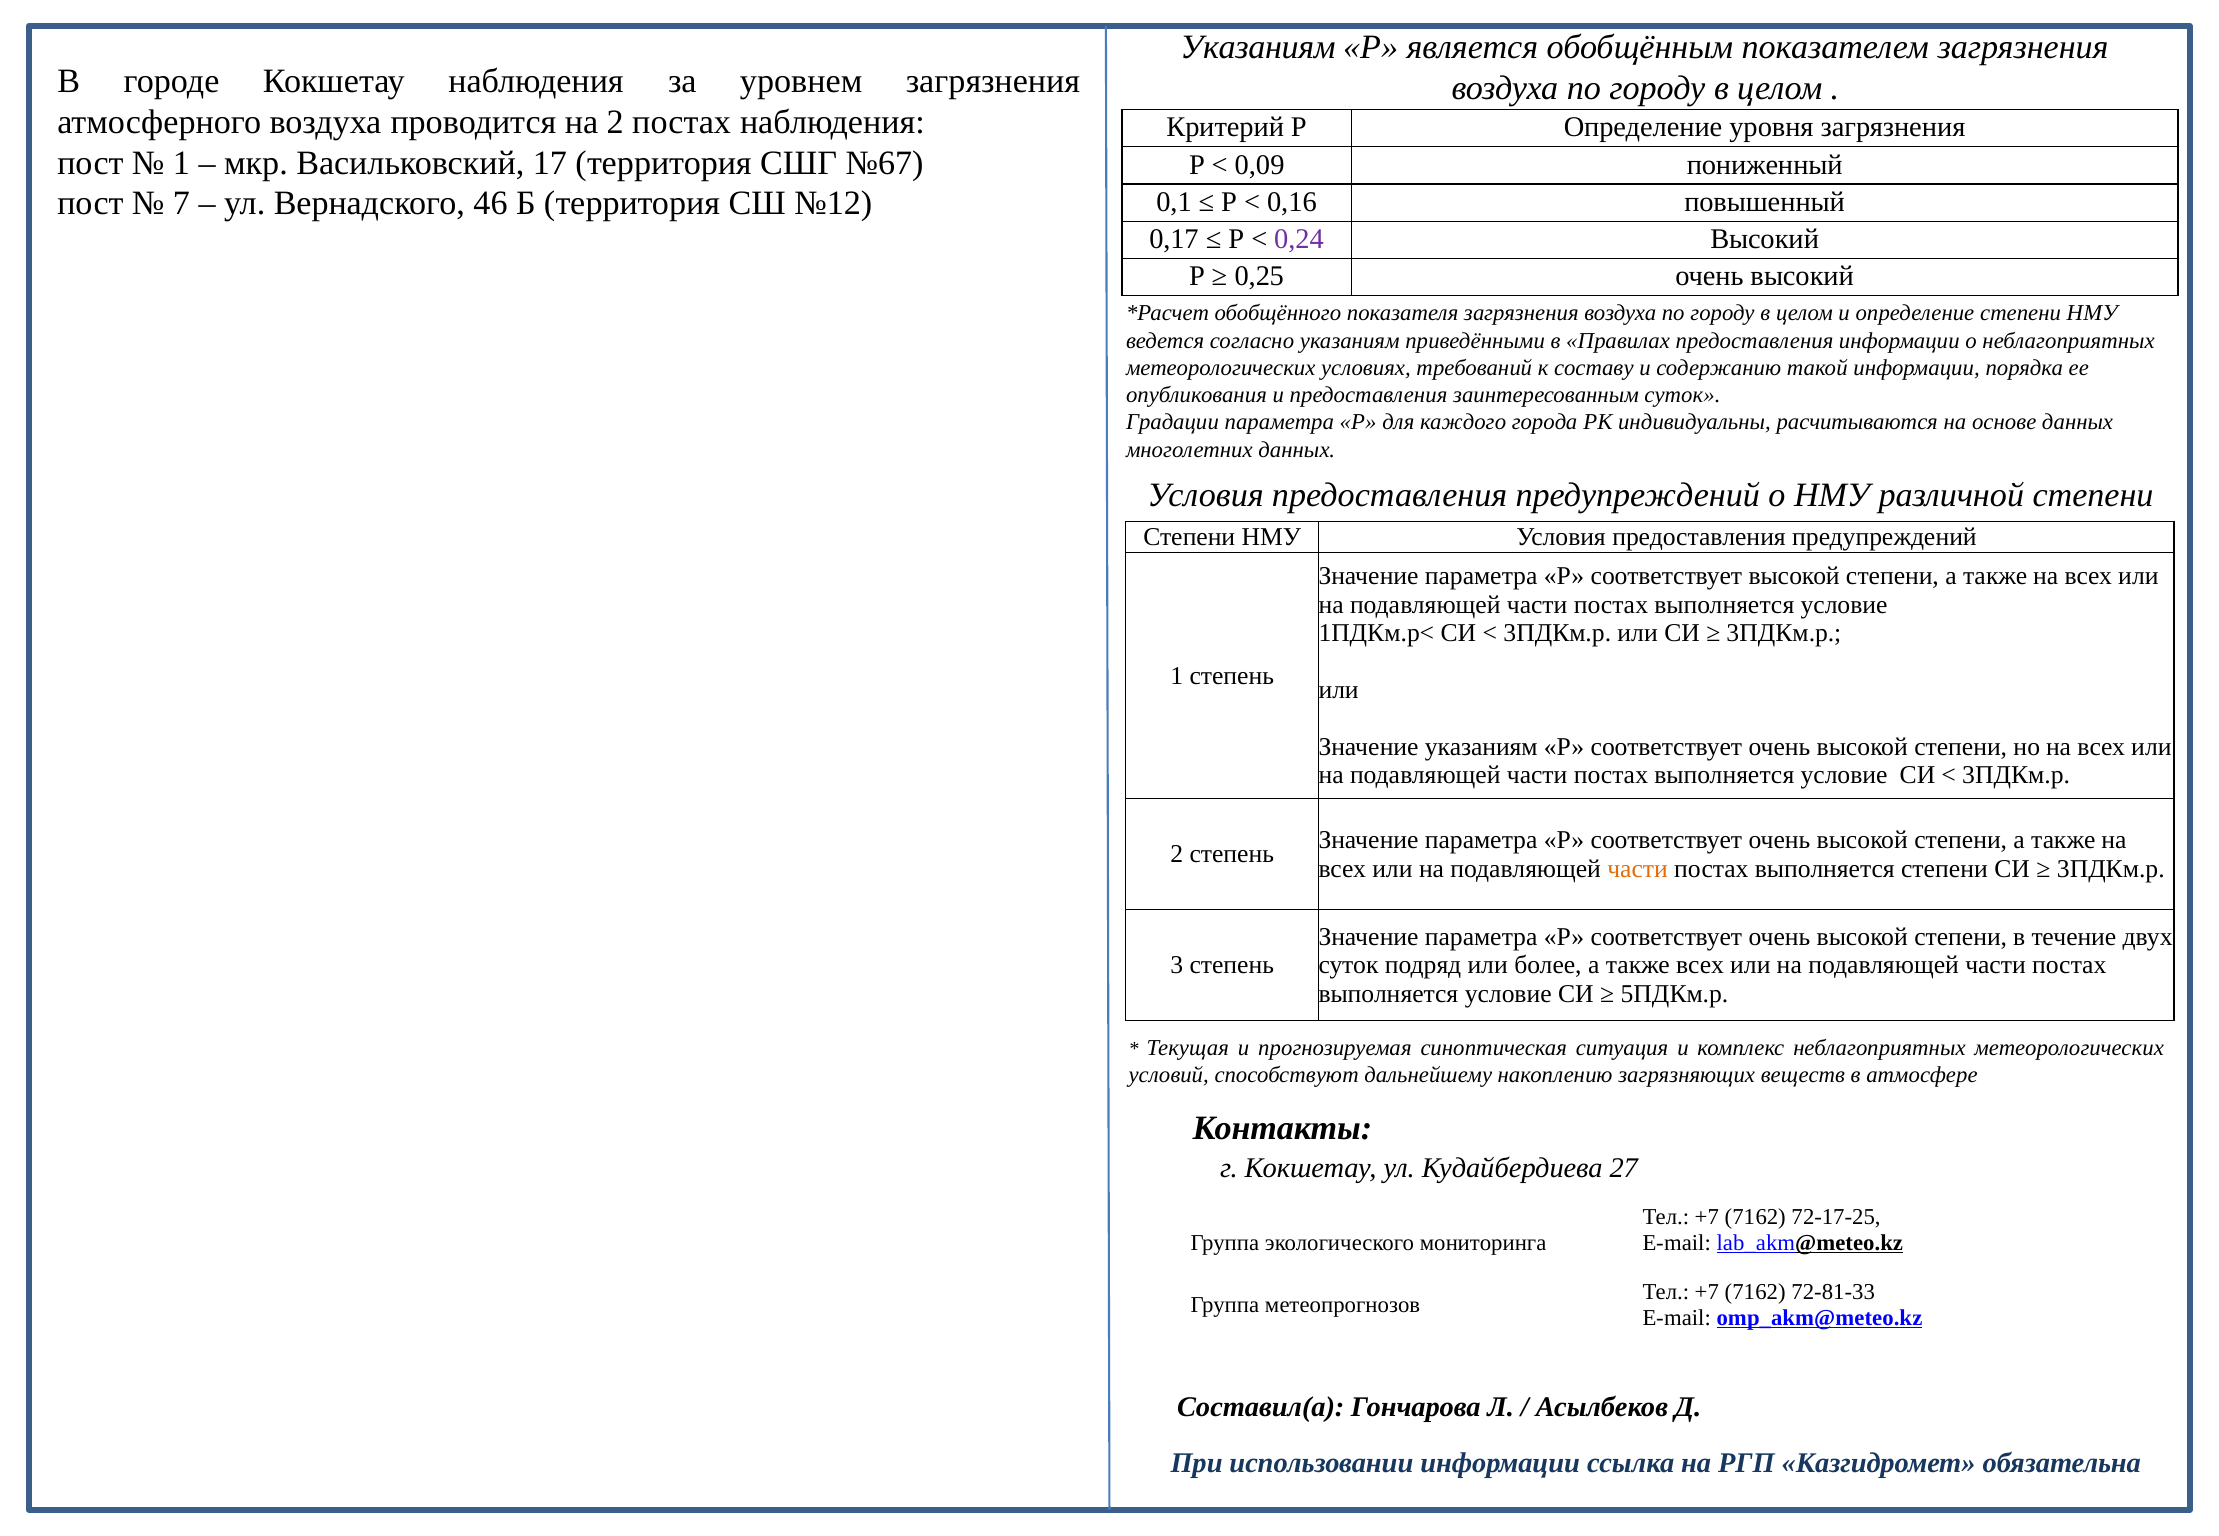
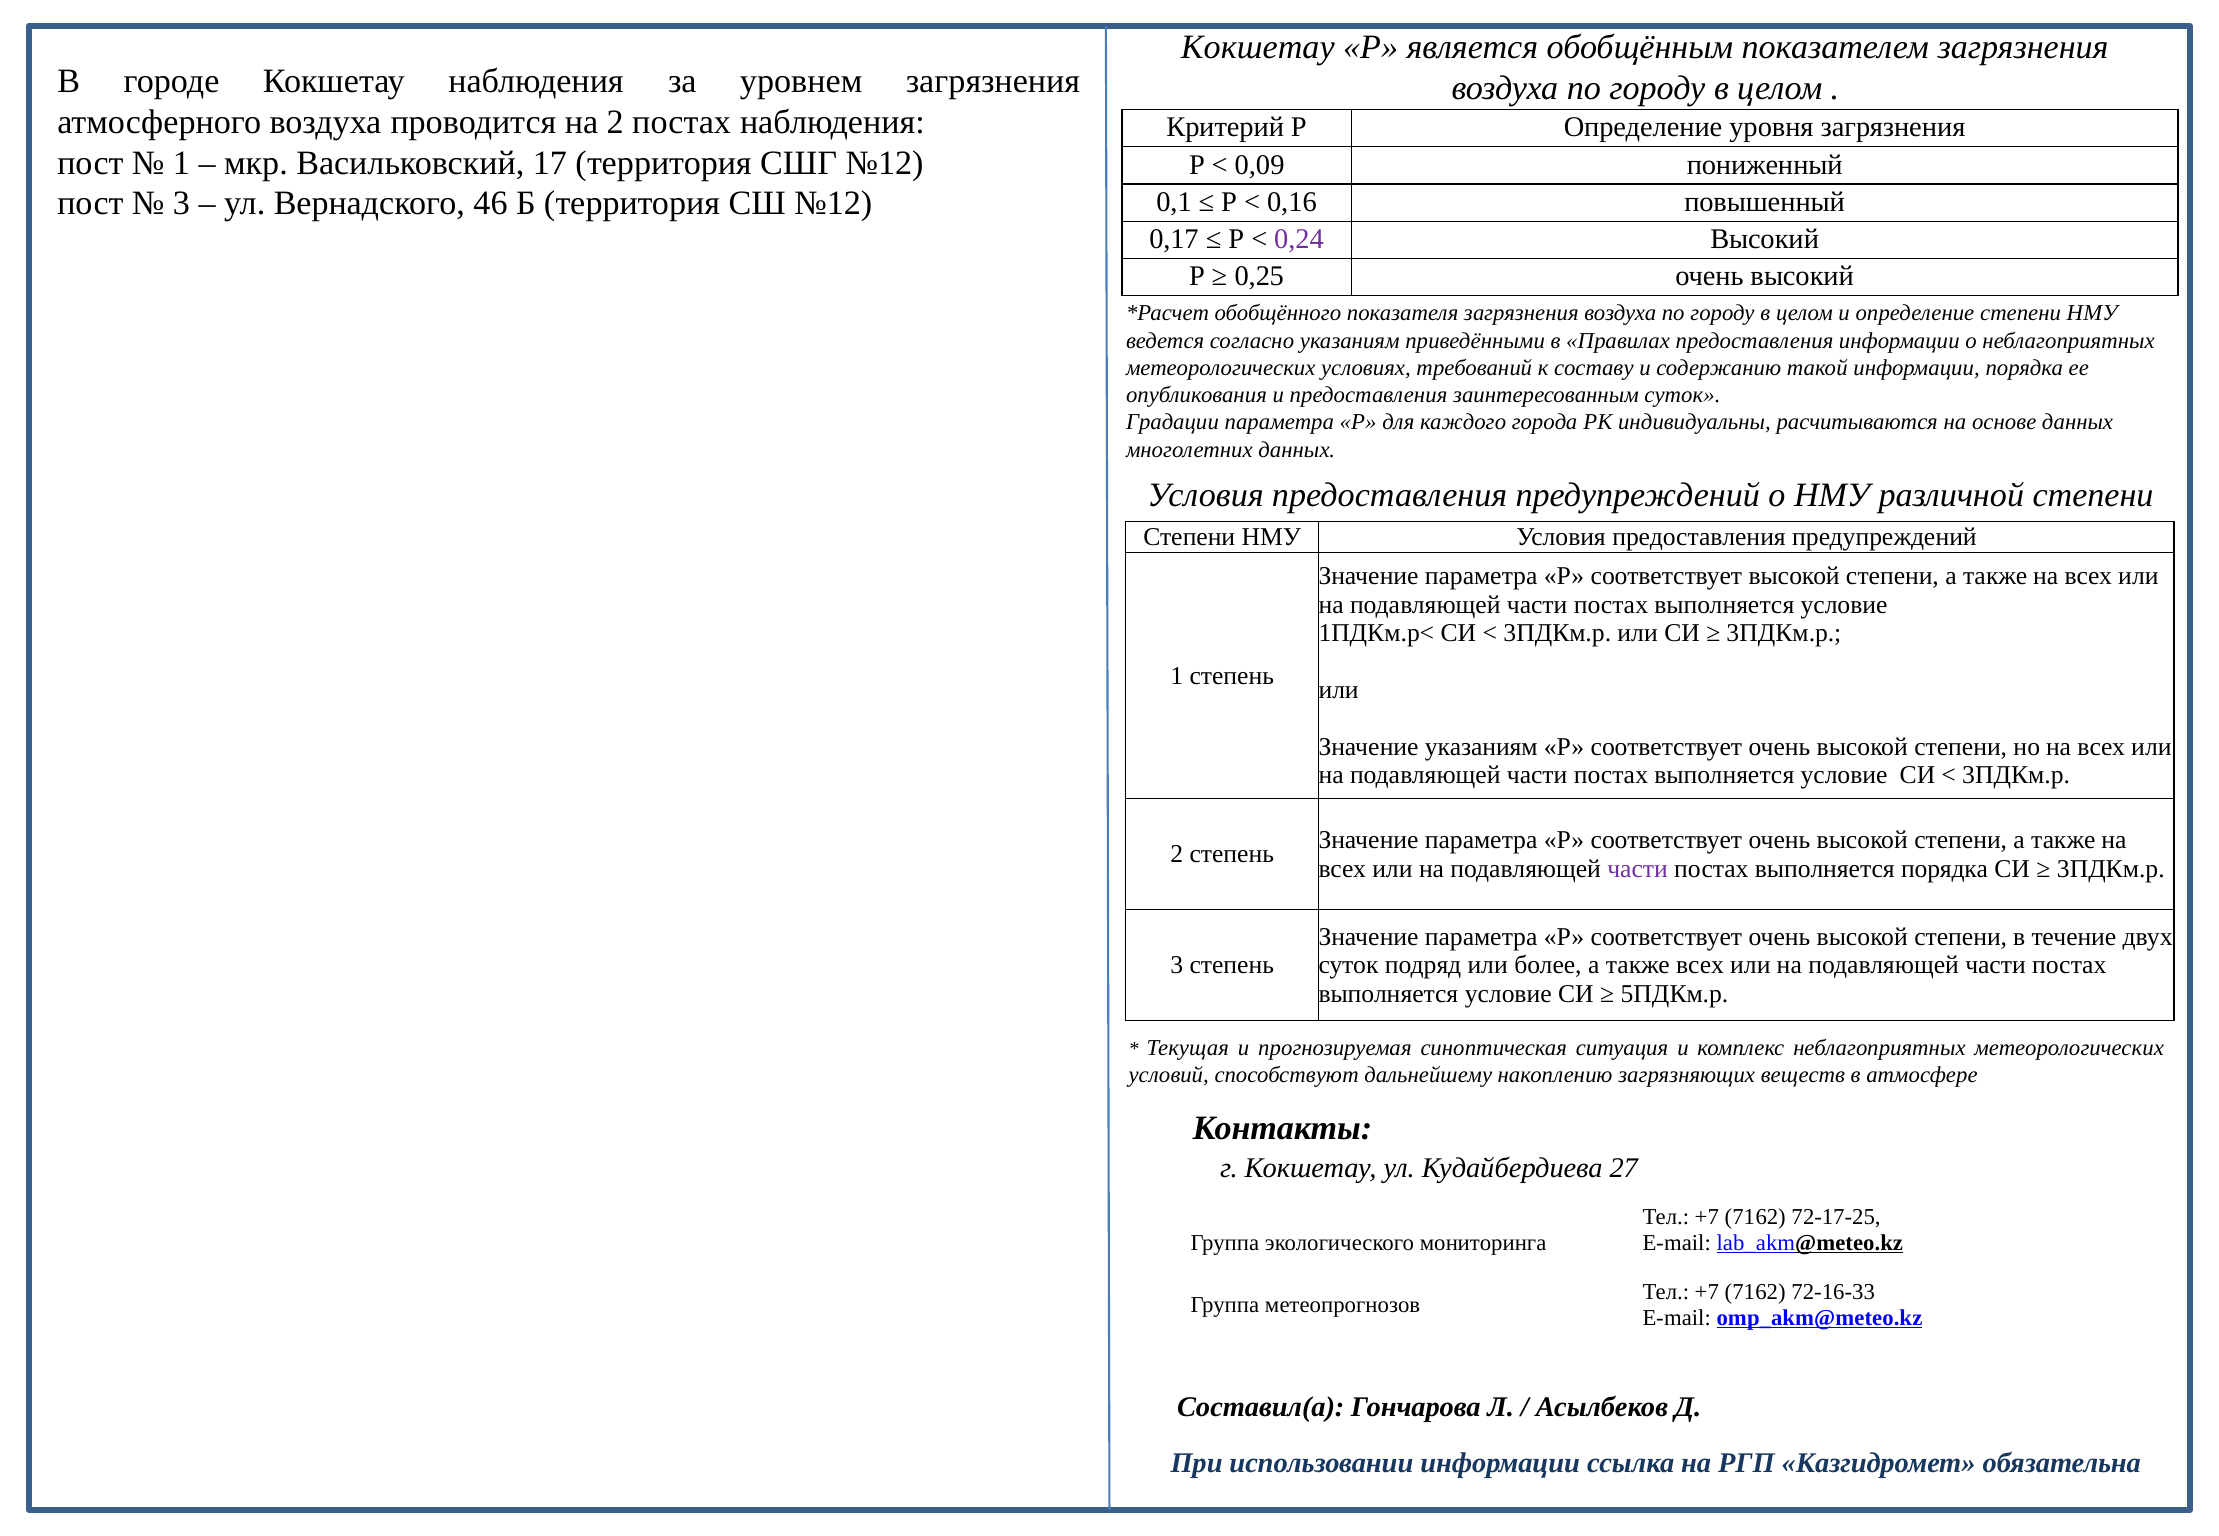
Указаниям: Указаниям -> Кокшетау (1258, 48)
СШГ №67: №67 -> №12 (885, 163)
7: 7 -> 3 (181, 204)
части colour: orange -> purple (1638, 869)
выполняется степени: степени -> порядка (1945, 869)
72-81-33: 72-81-33 -> 72-16-33 (1833, 1293)
